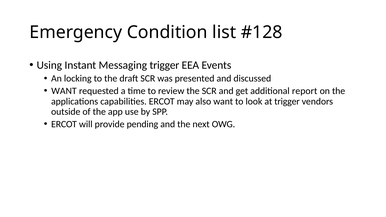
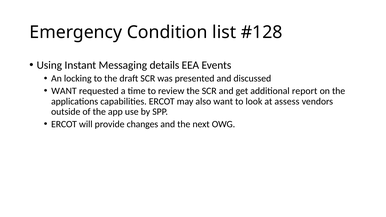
Messaging trigger: trigger -> details (164, 65)
at trigger: trigger -> assess (287, 101)
pending: pending -> changes (142, 124)
